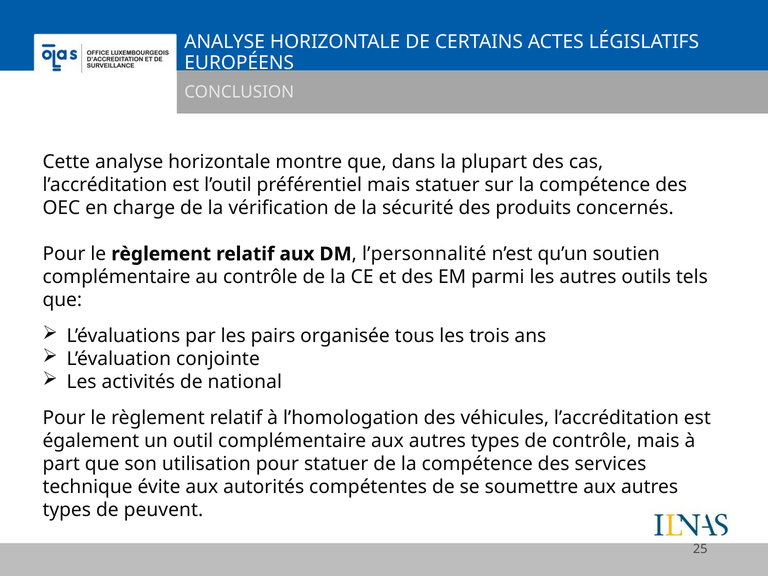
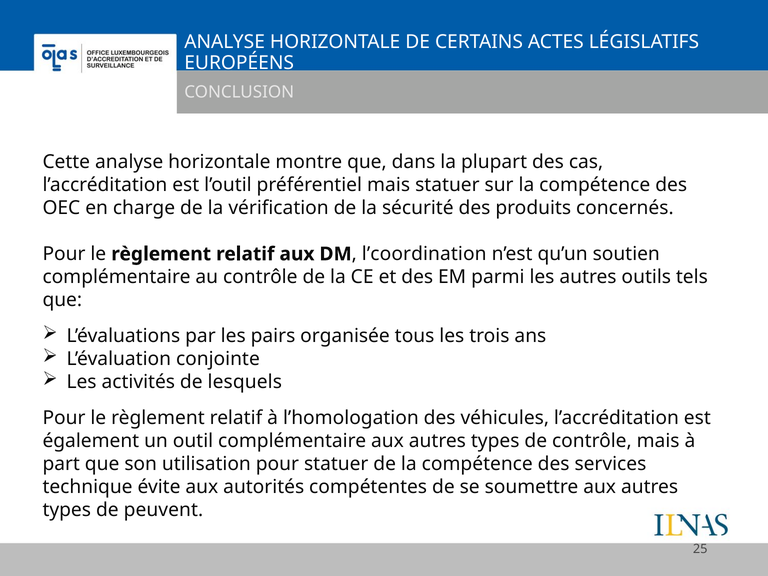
l’personnalité: l’personnalité -> l’coordination (424, 254)
national: national -> lesquels (245, 382)
